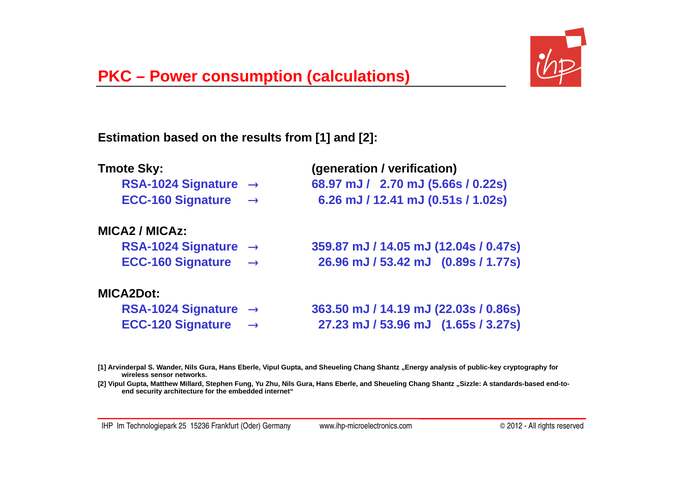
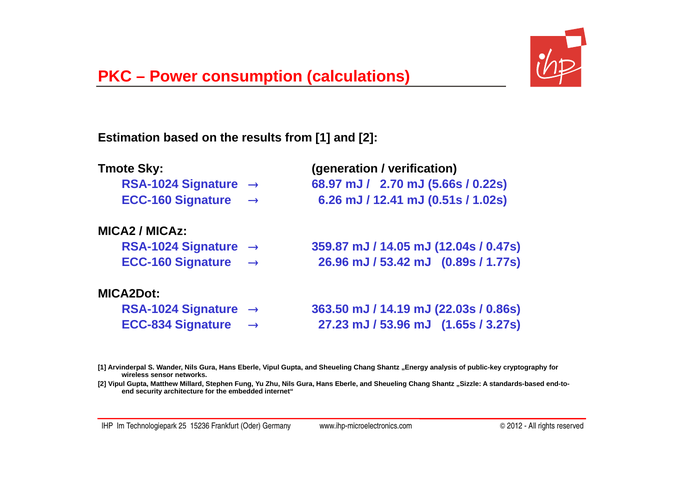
ECC-120: ECC-120 -> ECC-834 (147, 325)
